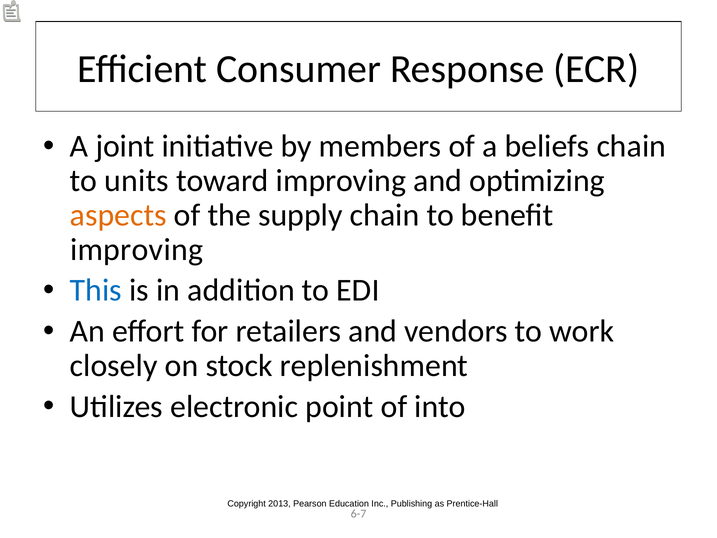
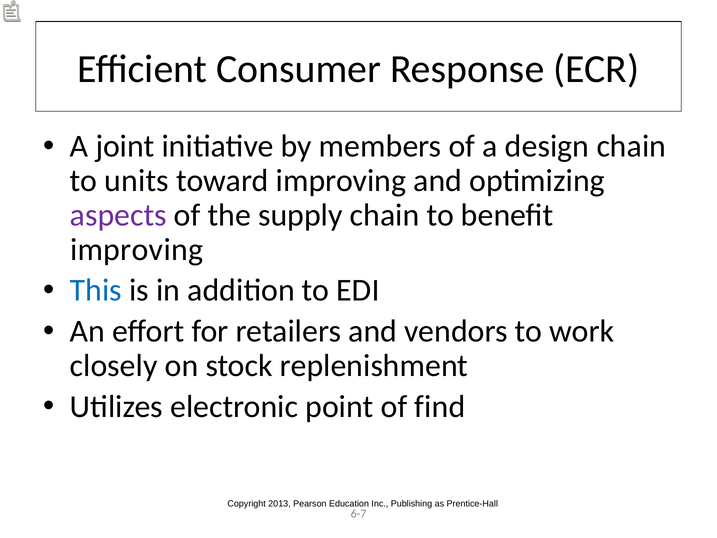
beliefs: beliefs -> design (547, 146)
aspects colour: orange -> purple (118, 215)
into: into -> find (440, 406)
